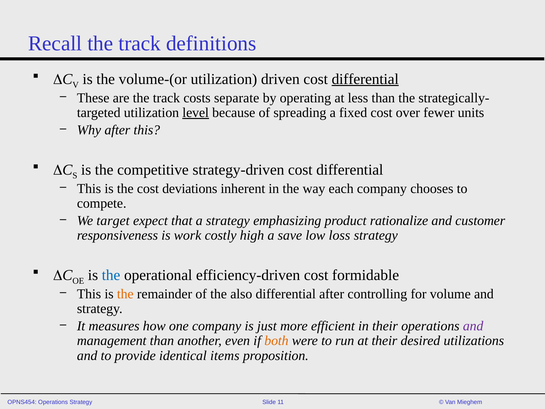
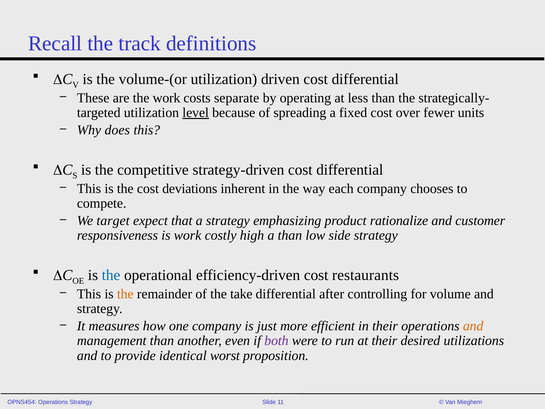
differential underline: present -> none (365, 79)
are the track: track -> work (167, 98)
Why after: after -> does (117, 130)
a save: save -> than (290, 235)
loss: loss -> side (340, 235)
formidable: formidable -> restaurants (366, 275)
also: also -> take (241, 294)
and colour: purple -> orange (473, 326)
both colour: orange -> purple (276, 341)
items: items -> worst (225, 355)
